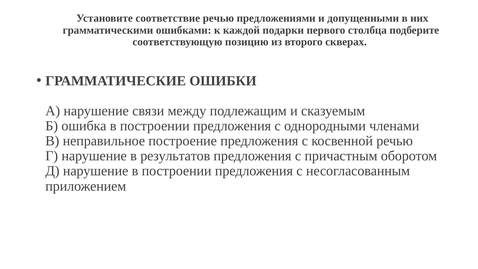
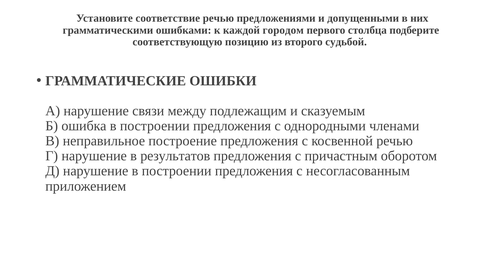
подарки: подарки -> городом (283, 30)
скверах: скверах -> судьбой (346, 42)
